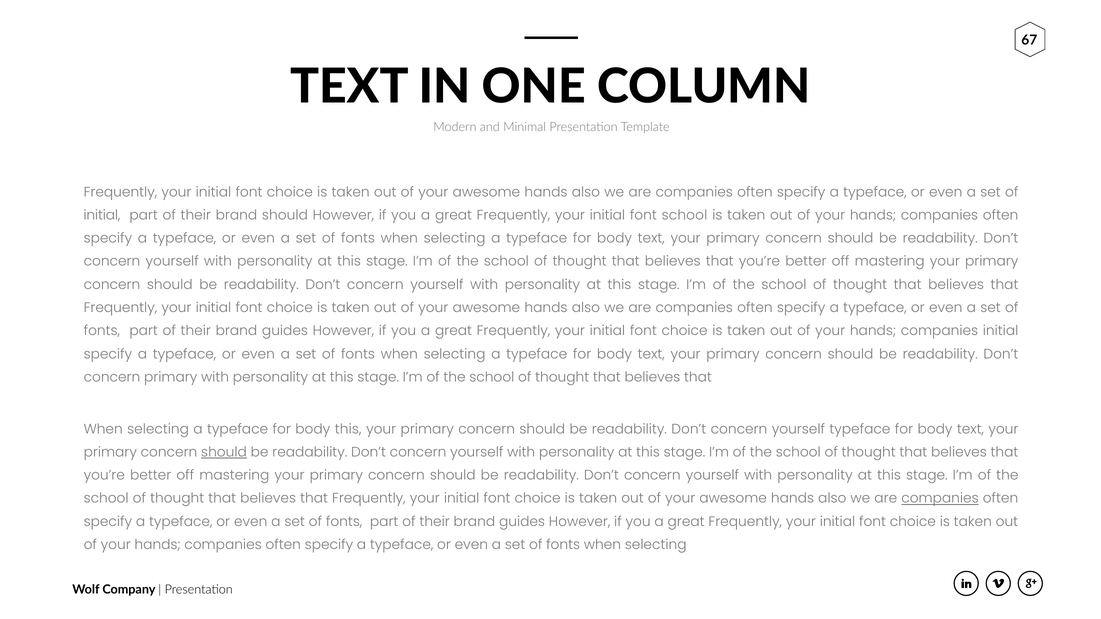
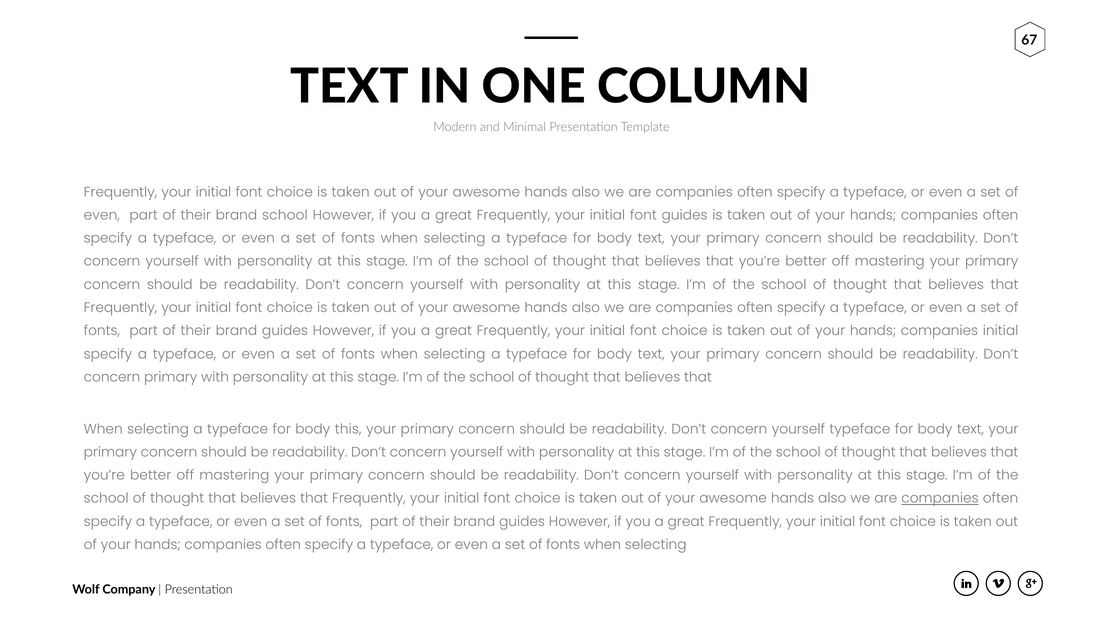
initial: initial -> even (102, 215)
brand should: should -> school (285, 215)
font school: school -> guides (685, 215)
should underline: present -> none (224, 452)
